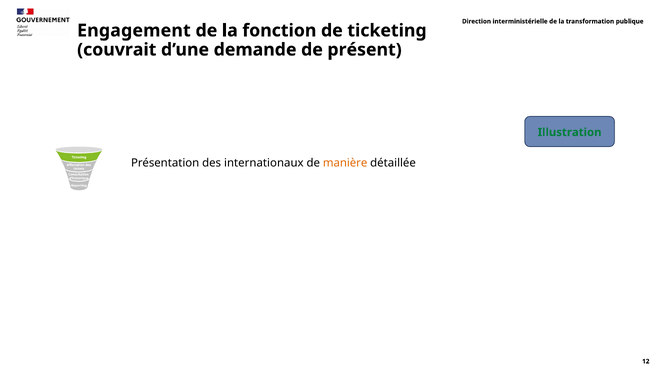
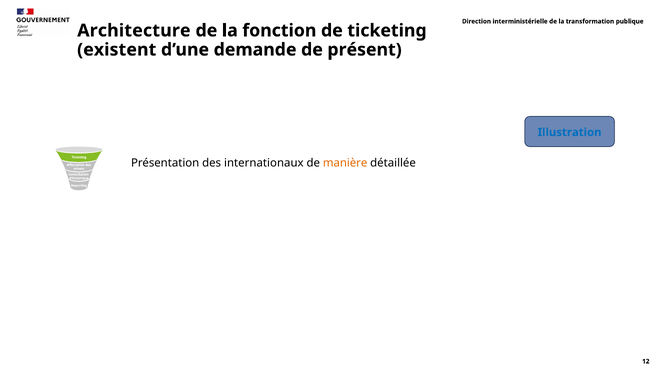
Engagement: Engagement -> Architecture (134, 31)
couvrait: couvrait -> existent (117, 50)
Illustration colour: green -> blue (570, 132)
